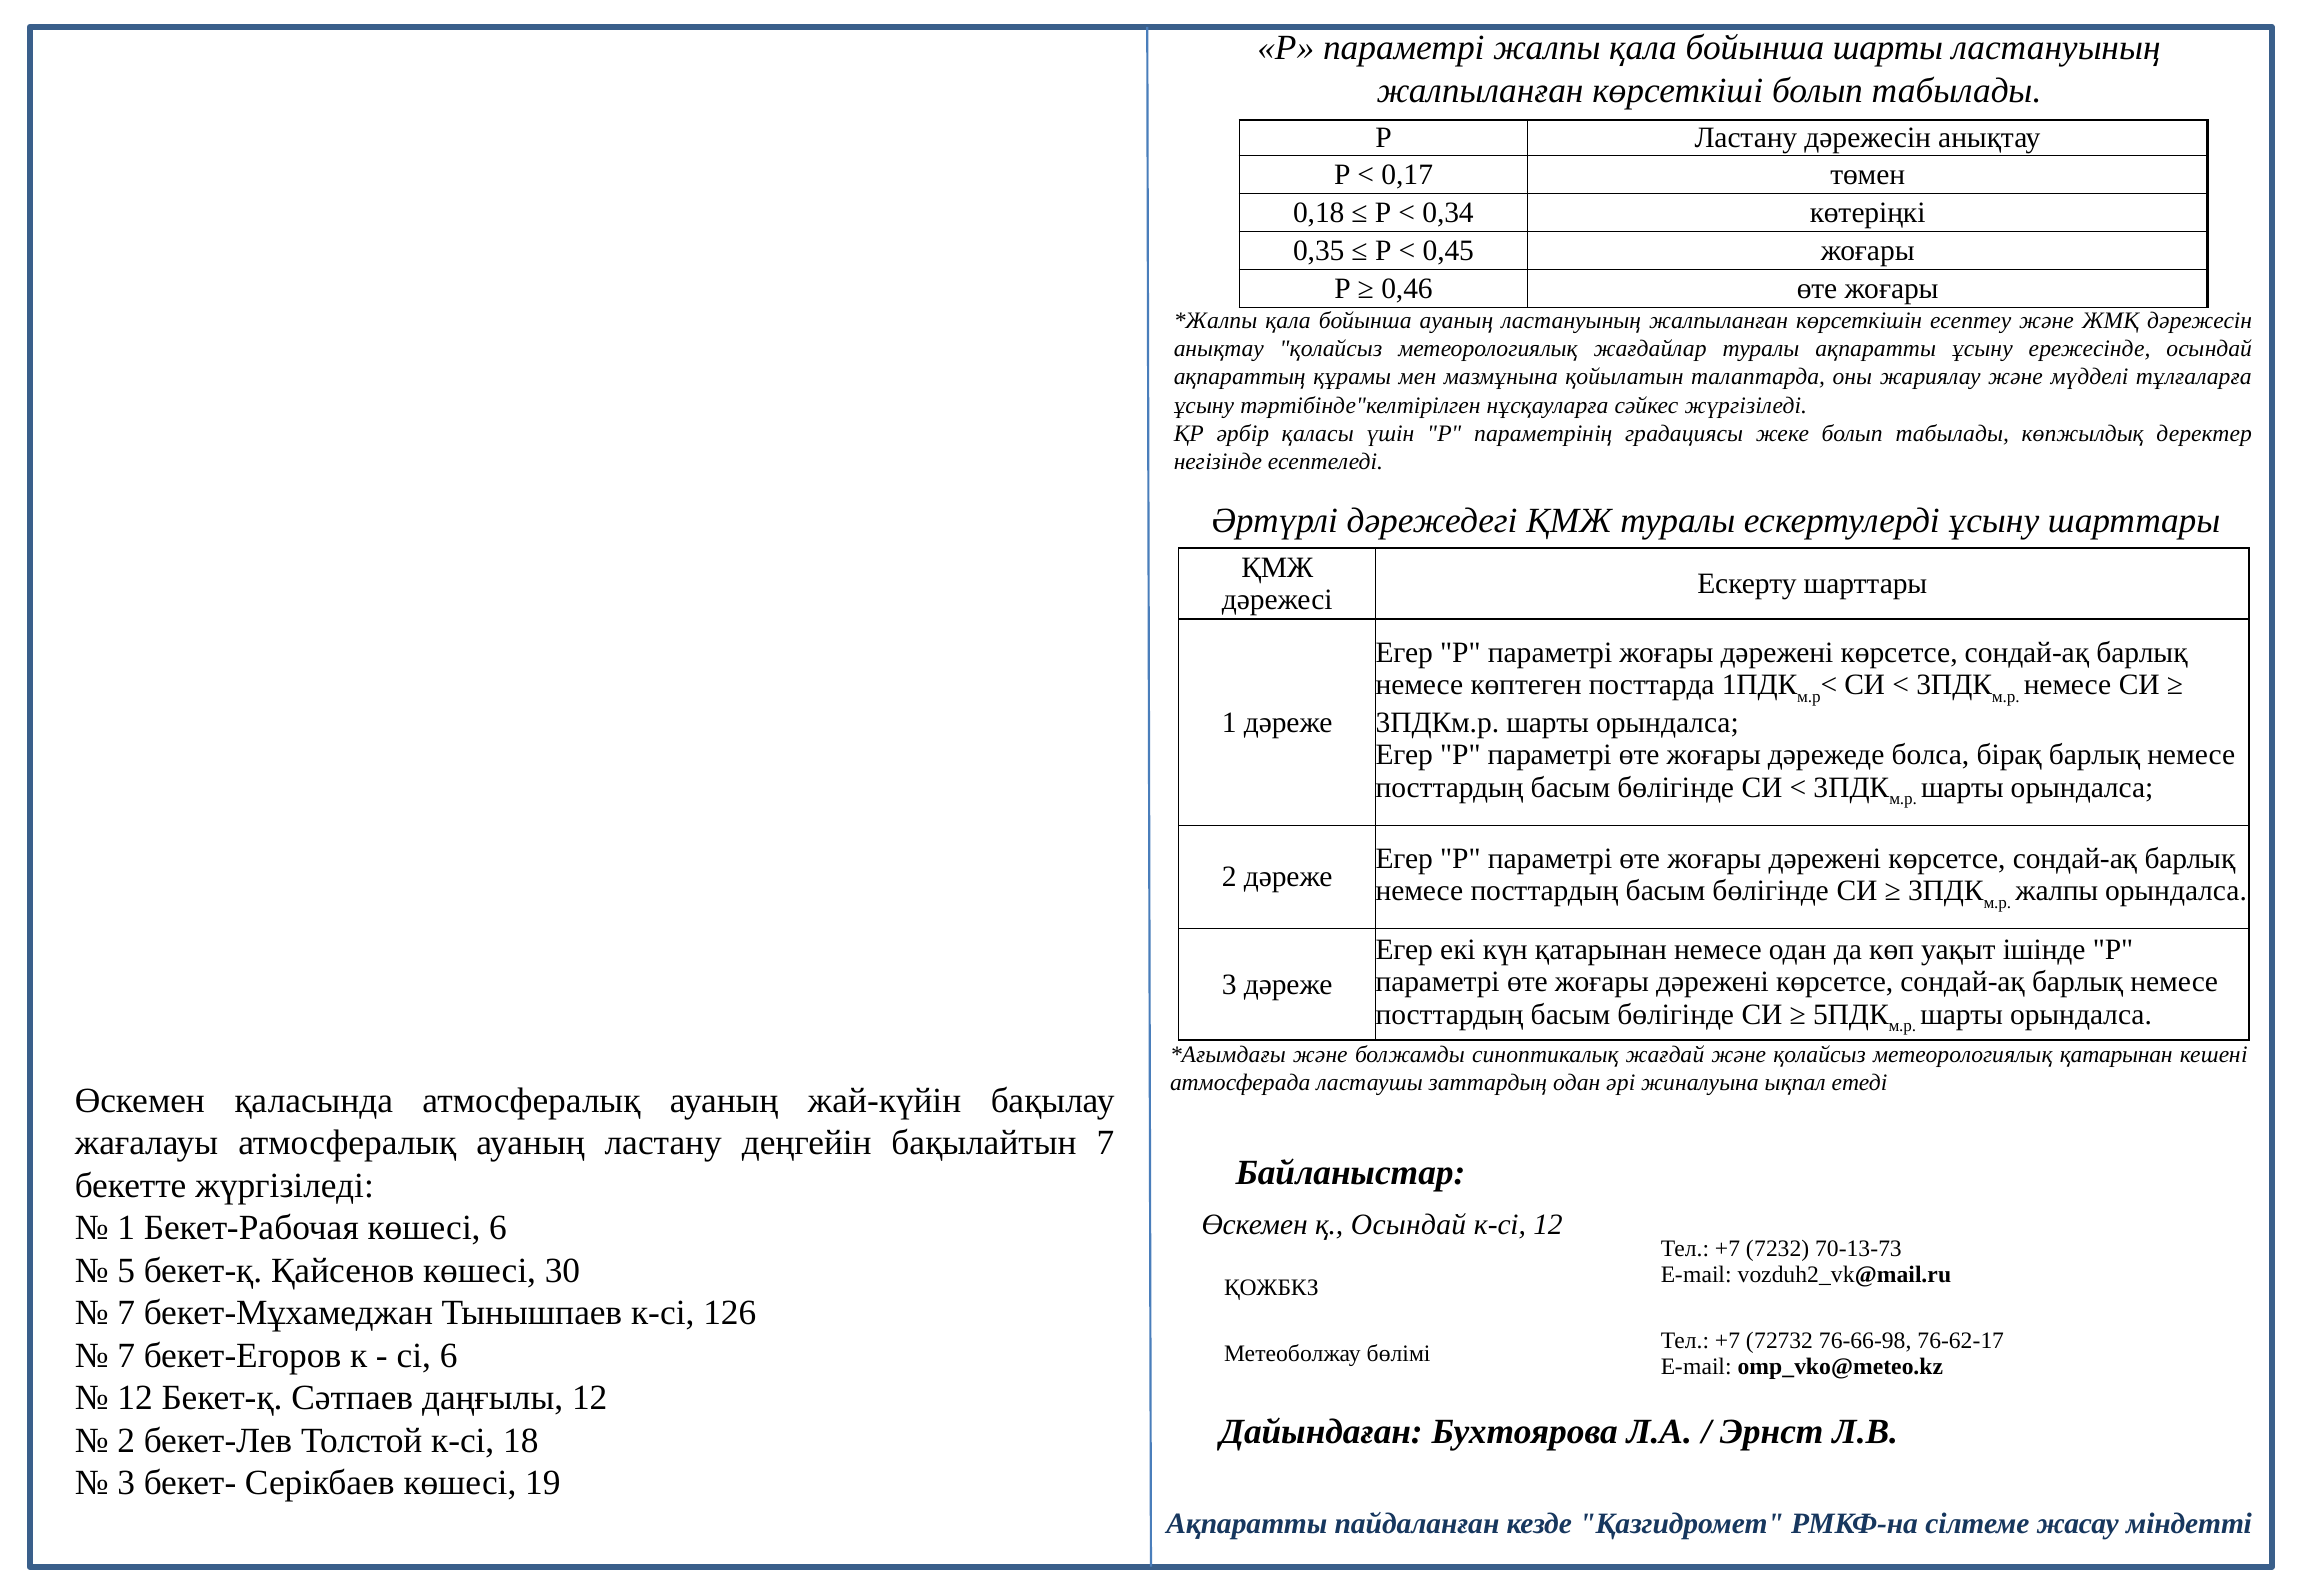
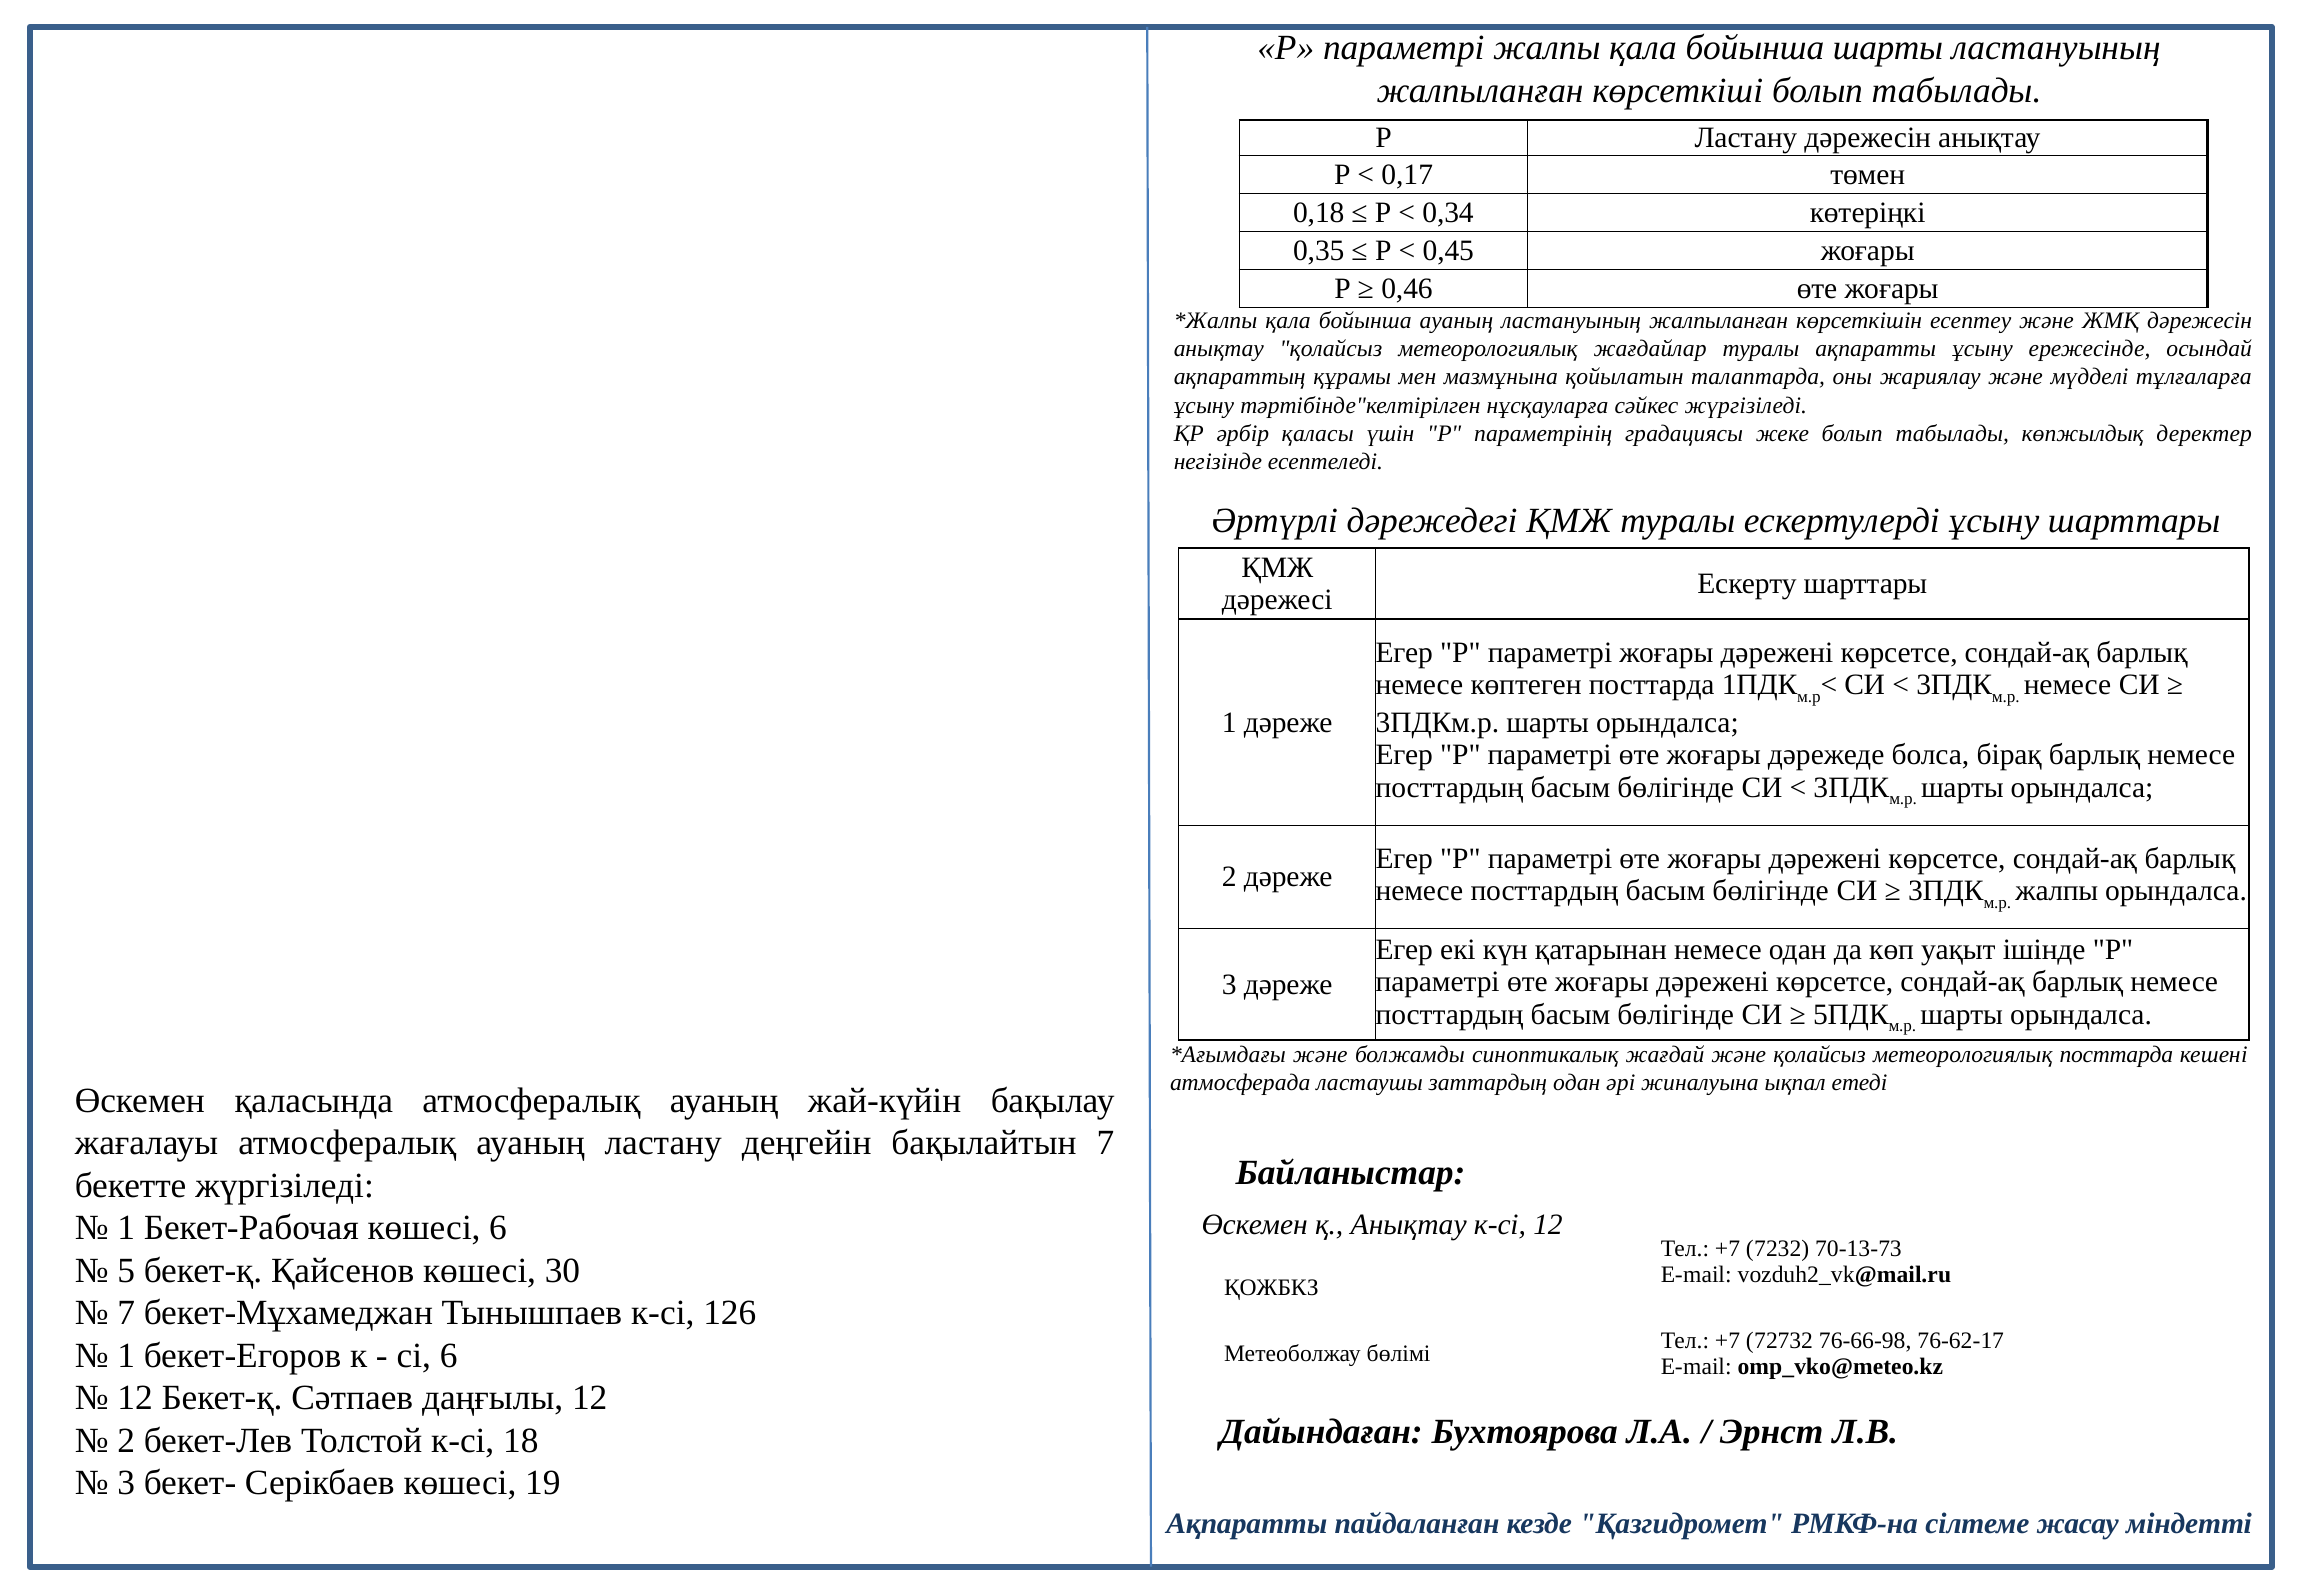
метеорологиялық қатарынан: қатарынан -> посттарда (2116, 1055)
қ Осындай: Осындай -> Анықтау (1409, 1225)
7: 7 -> 1 (126, 1355)
